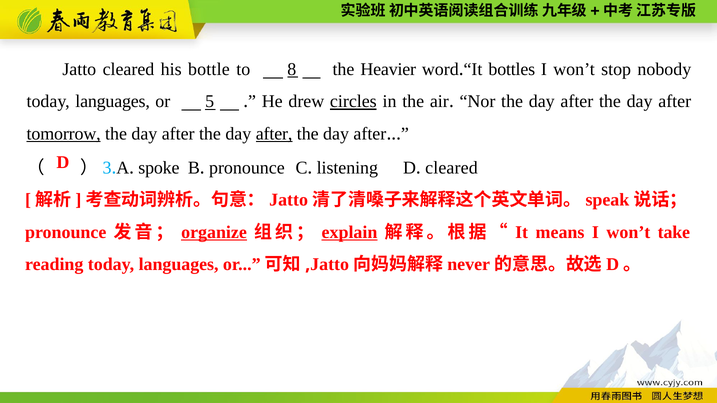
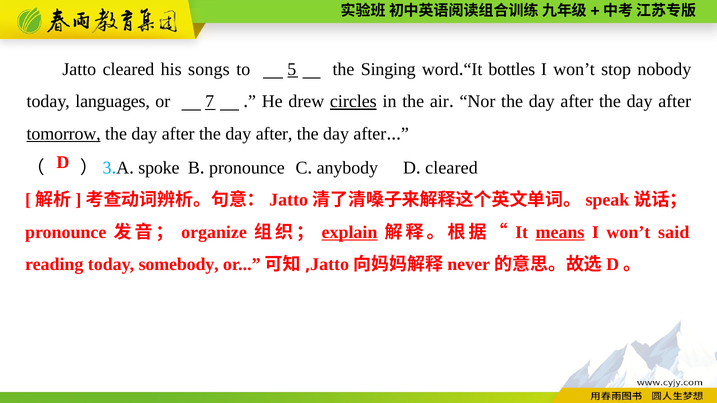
bottle: bottle -> songs (209, 69)
8: 8 -> 5 (292, 69)
Heavier: Heavier -> Singing (388, 69)
5: 5 -> 7 (210, 102)
after underline: present -> none (274, 134)
listening: listening -> anybody (347, 168)
organize underline: present -> none (214, 232)
means underline: none -> present (560, 232)
take: take -> said (674, 232)
reading today languages: languages -> somebody (179, 265)
